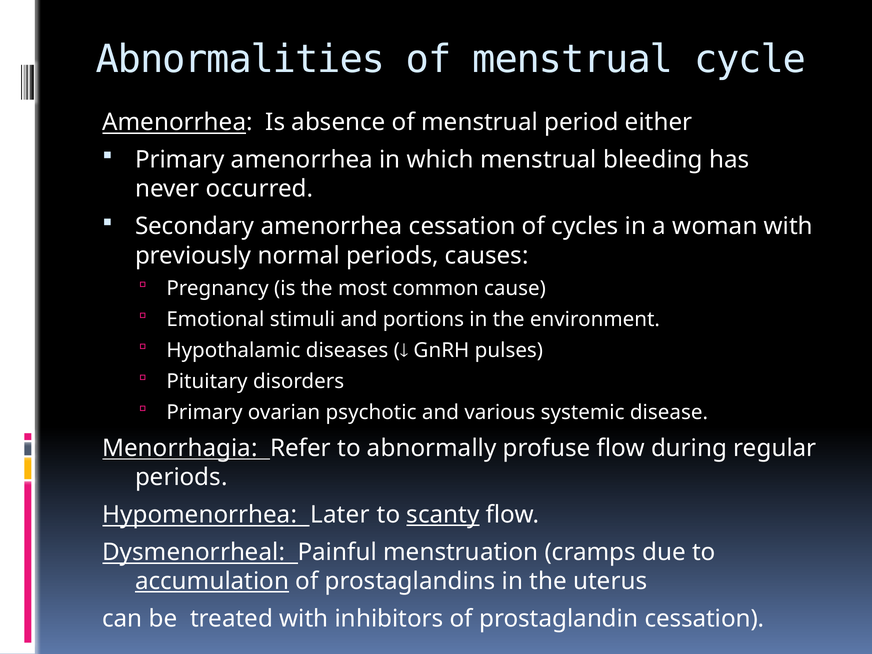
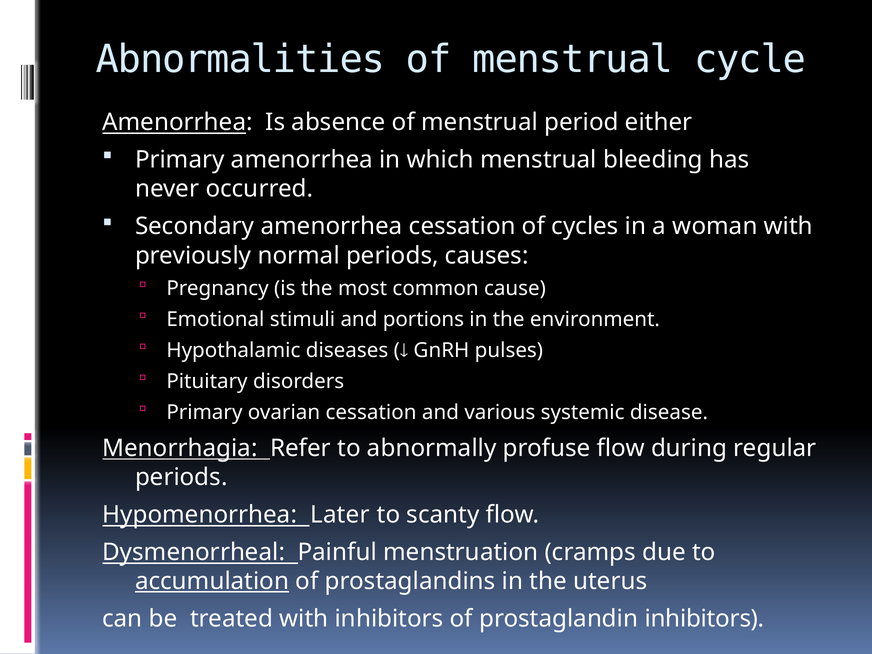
ovarian psychotic: psychotic -> cessation (371, 412)
scanty underline: present -> none (443, 515)
prostaglandin cessation: cessation -> inhibitors (705, 619)
